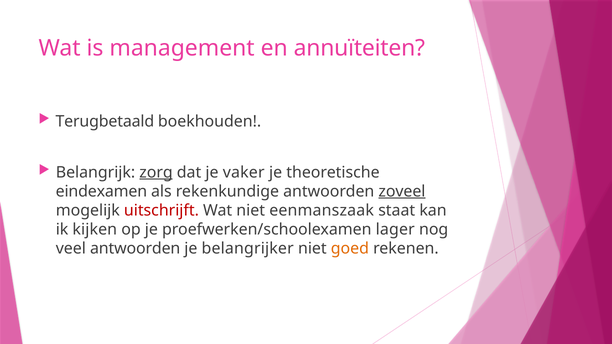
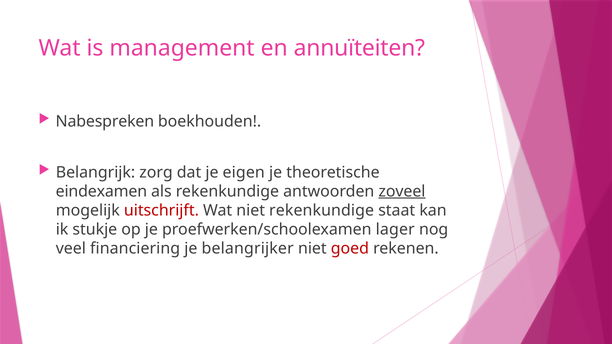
Terugbetaald: Terugbetaald -> Nabespreken (105, 121)
zorg underline: present -> none (156, 172)
vaker: vaker -> eigen (244, 172)
niet eenmanszaak: eenmanszaak -> rekenkundige (322, 211)
kijken: kijken -> stukje (95, 230)
veel antwoorden: antwoorden -> financiering (135, 249)
goed colour: orange -> red (350, 249)
